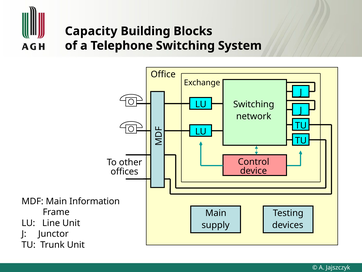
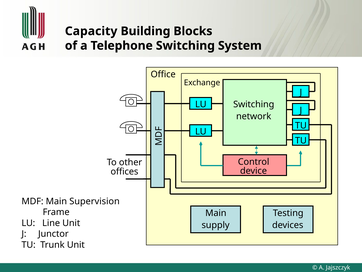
Information: Information -> Supervision (95, 201)
